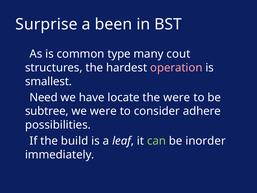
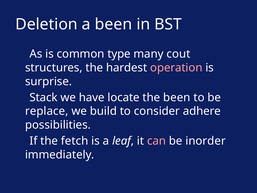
Surprise: Surprise -> Deletion (47, 24)
smallest: smallest -> surprise (49, 81)
Need: Need -> Stack (44, 97)
the were: were -> been (177, 97)
subtree: subtree -> replace (47, 111)
we were: were -> build (103, 111)
build: build -> fetch (75, 141)
can colour: light green -> pink (157, 141)
